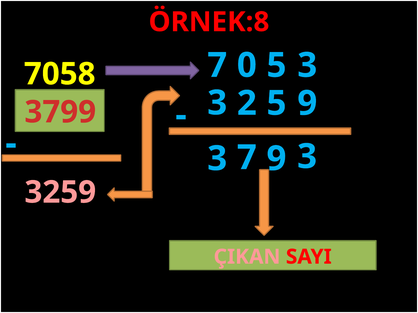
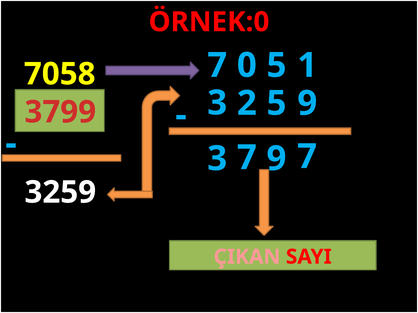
ÖRNEK:8: ÖRNEK:8 -> ÖRNEK:0 (209, 22)
5 3: 3 -> 1 (307, 65)
3: 3 -> 7 (307, 157)
3259 colour: pink -> white (60, 193)
